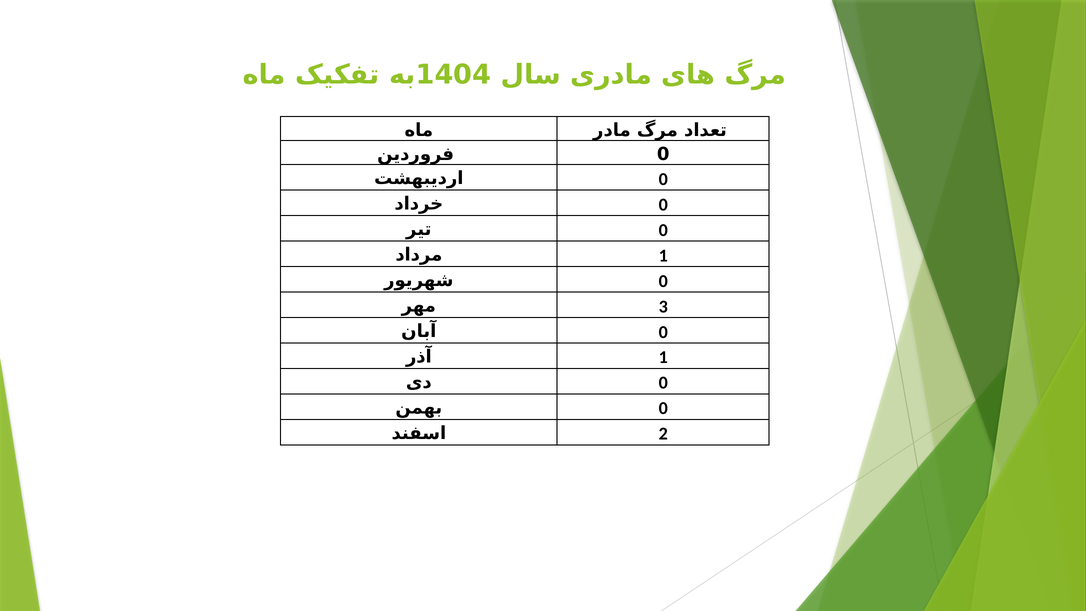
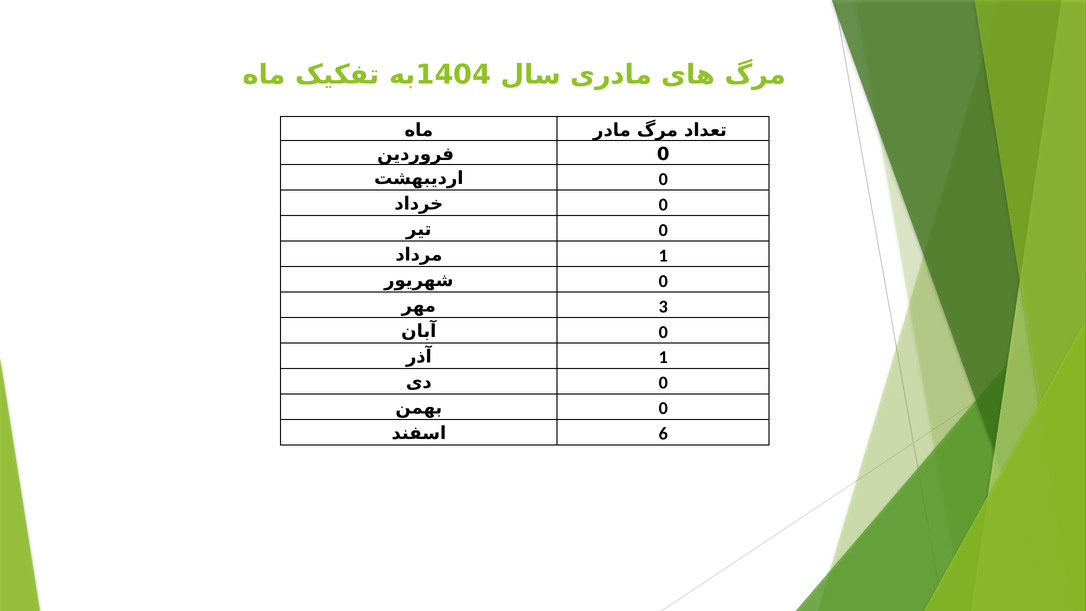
2: 2 -> 6 (663, 434)
